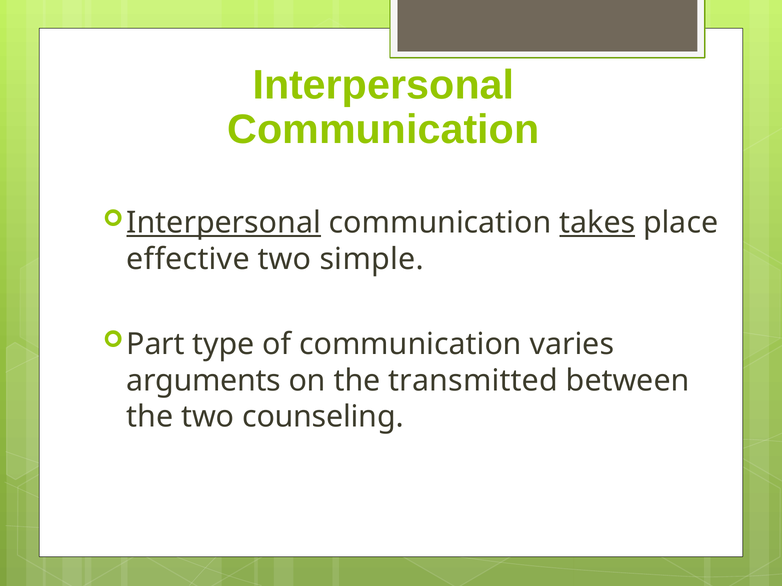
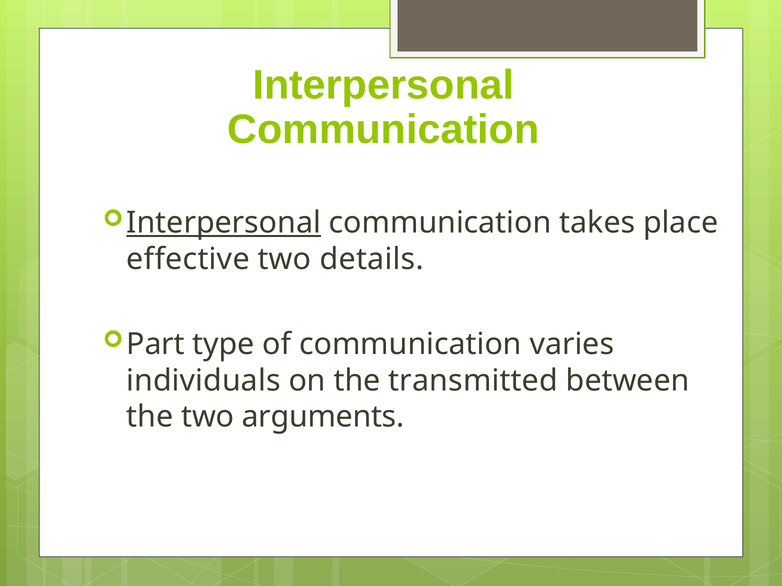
takes underline: present -> none (597, 223)
simple: simple -> details (372, 259)
arguments: arguments -> individuals (204, 381)
counseling: counseling -> arguments (323, 417)
